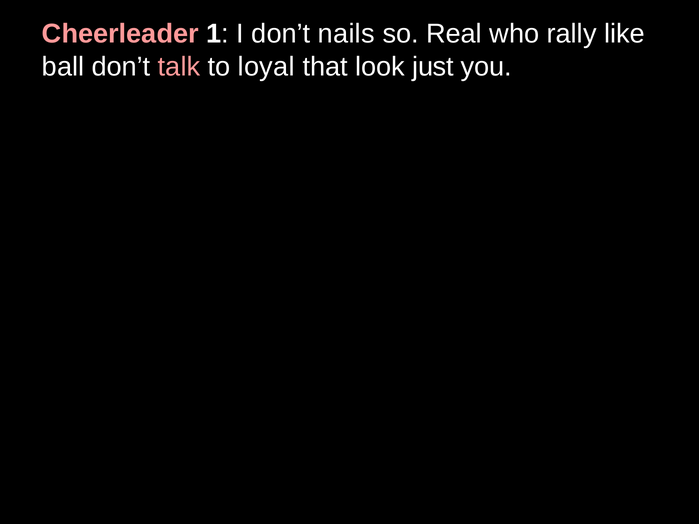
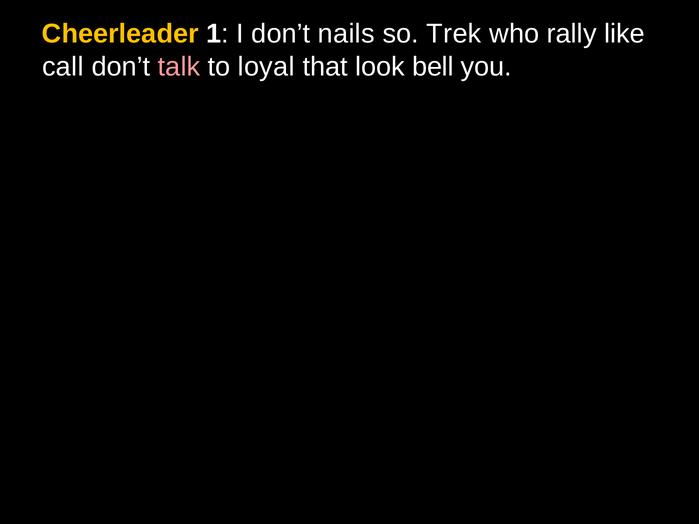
Cheerleader colour: pink -> yellow (120, 34)
Real: Real -> Trek (454, 34)
ball: ball -> call (63, 67)
just: just -> bell (433, 67)
